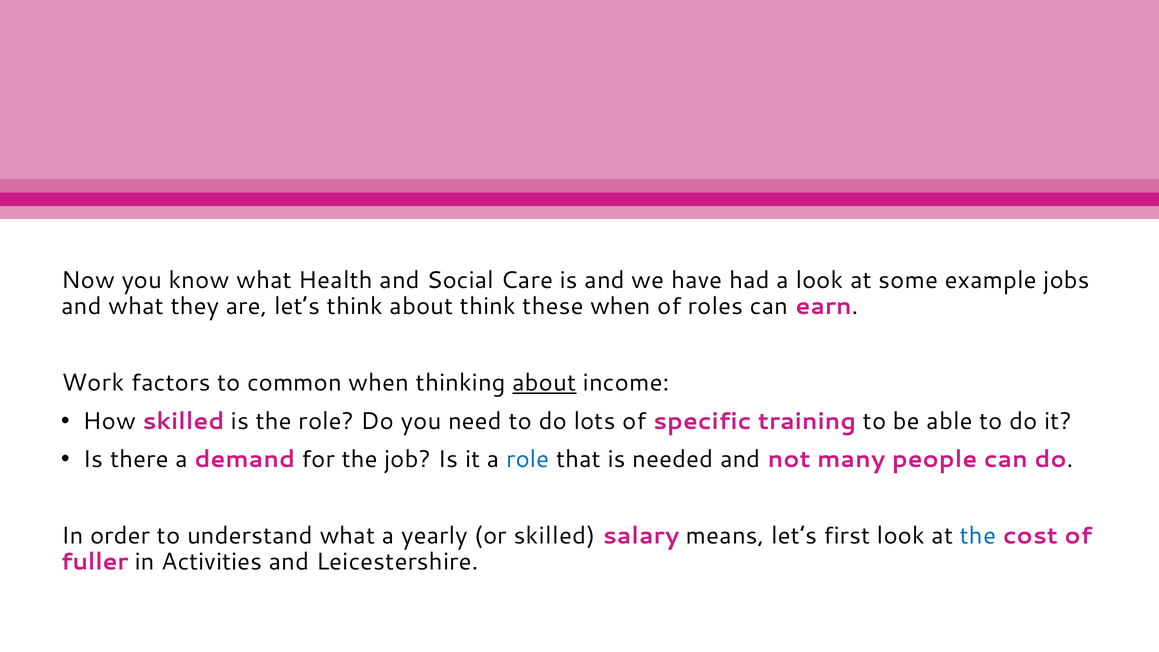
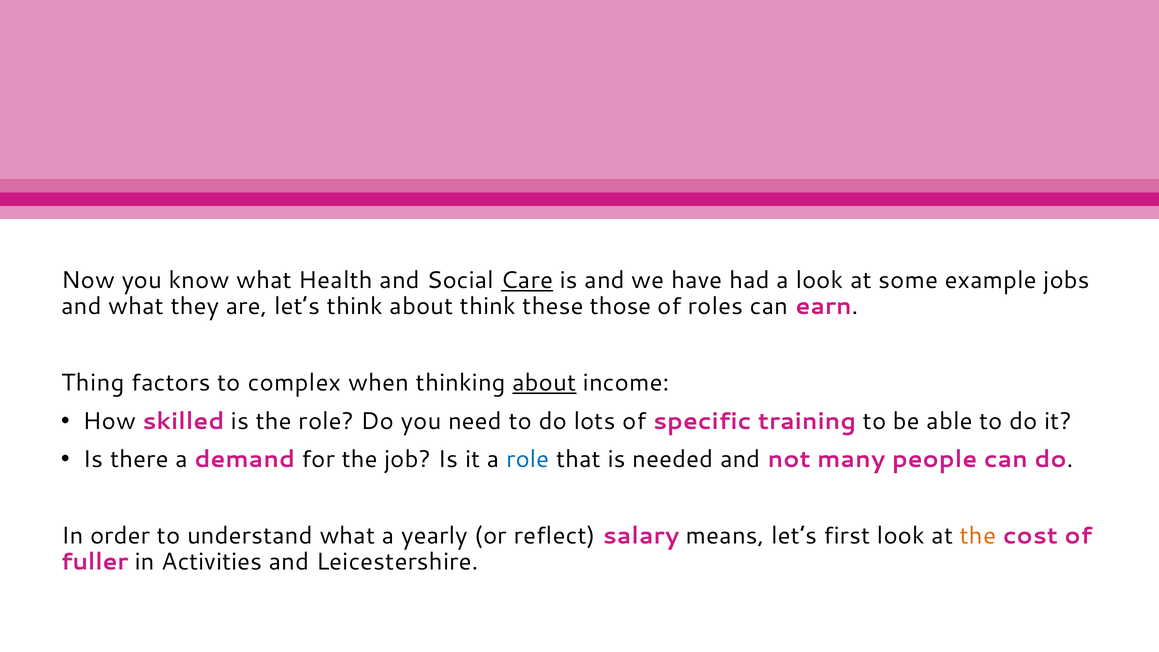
Care underline: none -> present (527, 280)
these when: when -> those (621, 306)
Work: Work -> Thing (93, 383)
common: common -> complex (294, 383)
or skilled: skilled -> reflect (555, 536)
the colour: blue -> orange (978, 536)
